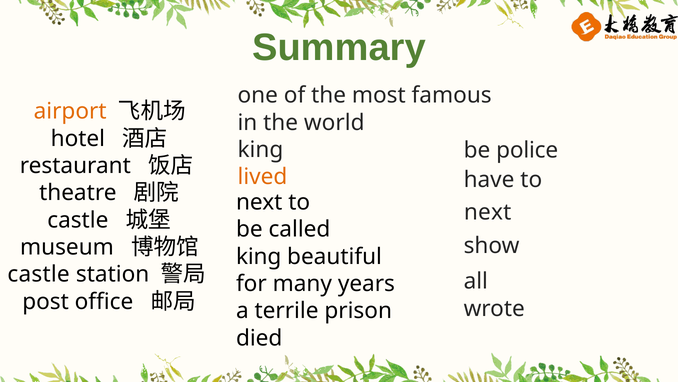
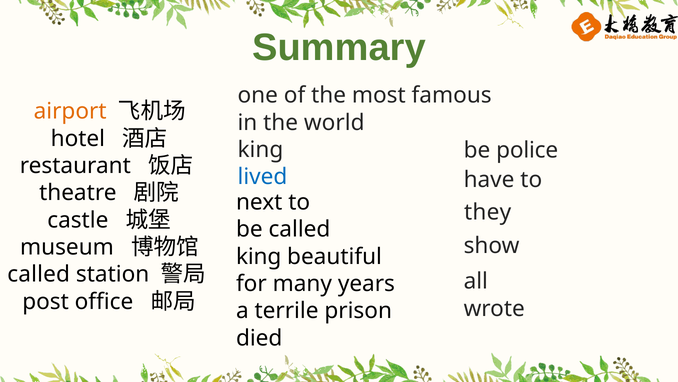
lived colour: orange -> blue (262, 177)
next: next -> they (488, 212)
castle: castle -> called (39, 274)
